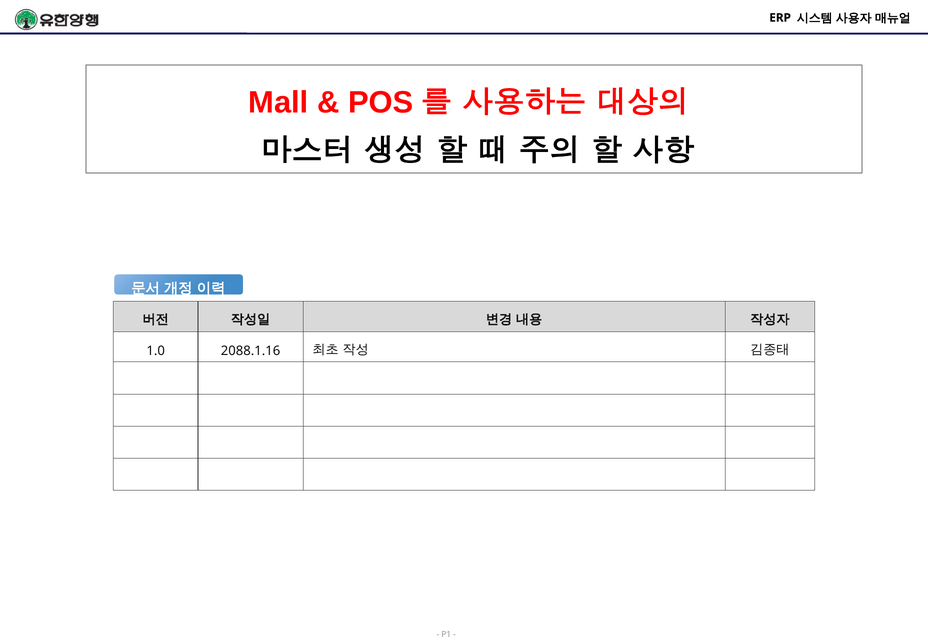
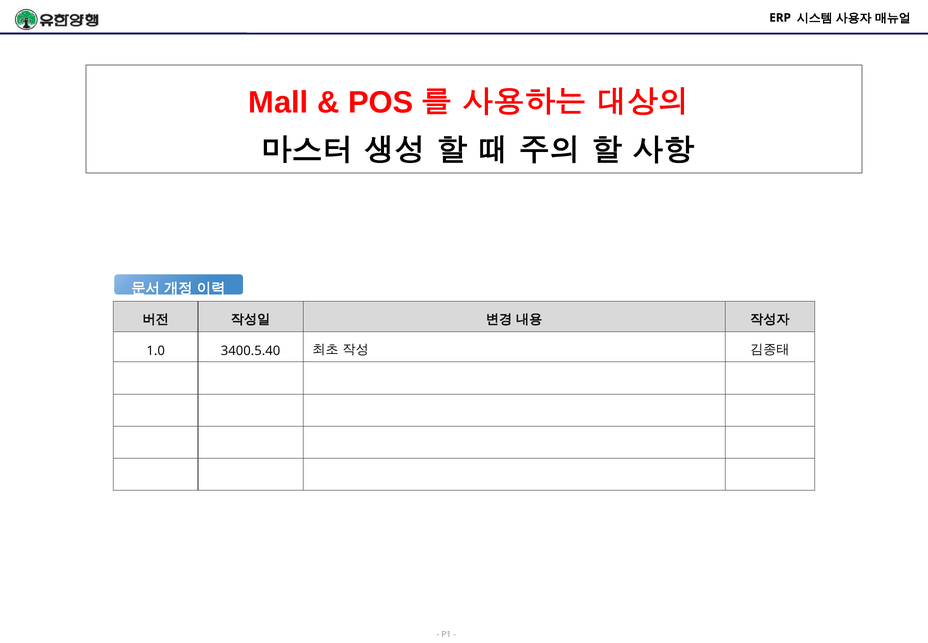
2088.1.16: 2088.1.16 -> 3400.5.40 (251, 351)
